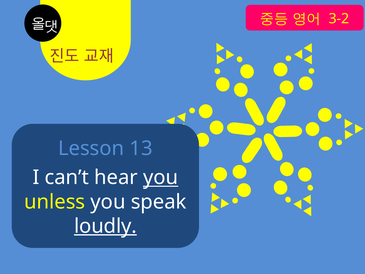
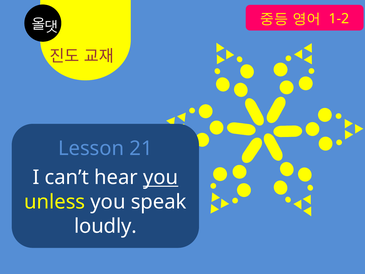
3-2: 3-2 -> 1-2 (339, 19)
13: 13 -> 21 (141, 148)
loudly underline: present -> none (105, 226)
